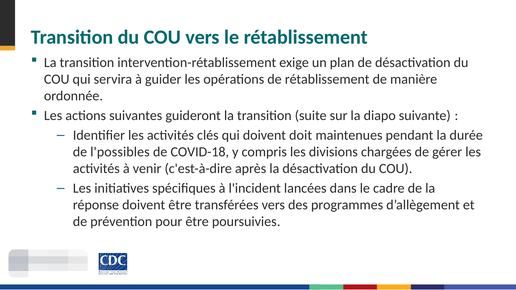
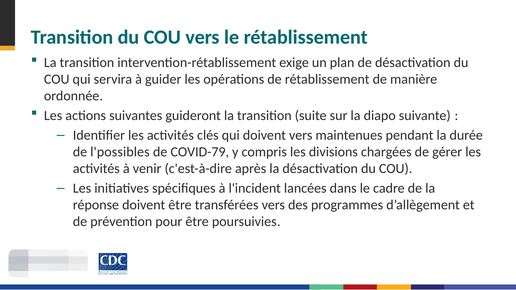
doivent doit: doit -> vers (301, 135)
COVID-18: COVID-18 -> COVID-79 (200, 152)
